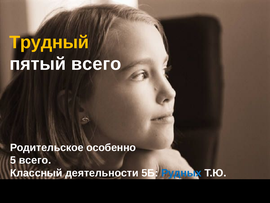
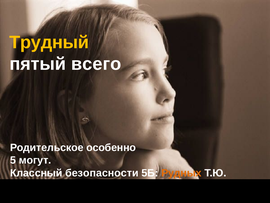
5 всего: всего -> могут (35, 160)
деятельности: деятельности -> безопасности (102, 173)
Рудных colour: blue -> orange (181, 173)
